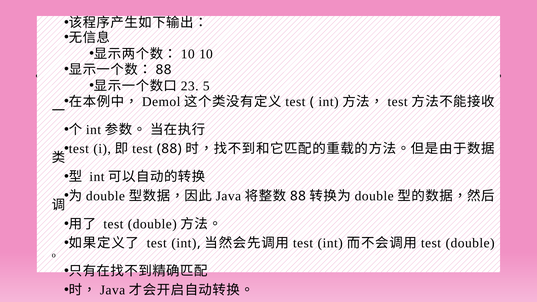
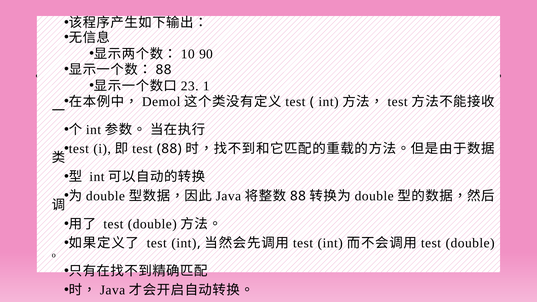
10: 10 -> 90 (206, 54)
5: 5 -> 1 (206, 86)
